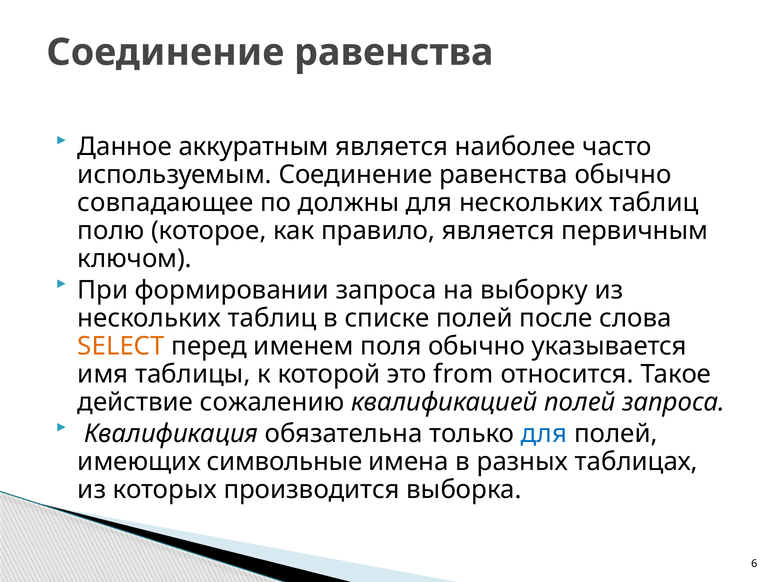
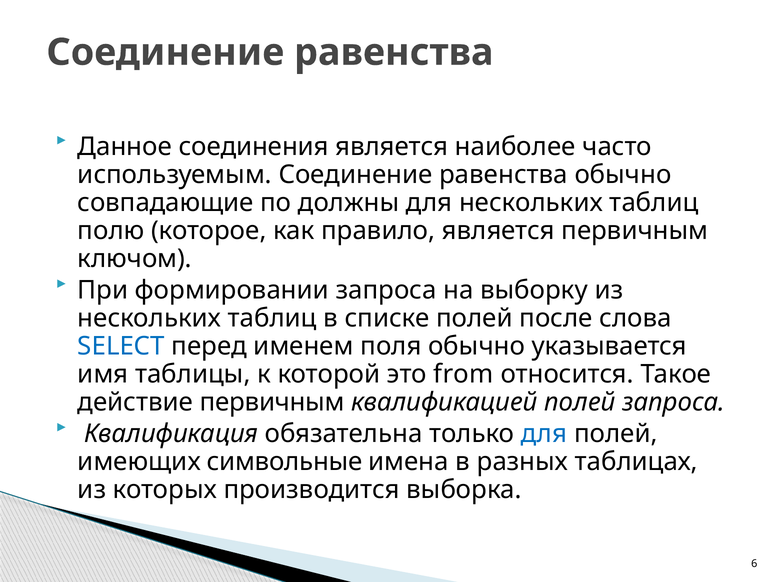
аккуратным: аккуратным -> соединения (254, 147)
совпадающее: совпадающее -> совпадающие (166, 203)
SELECT colour: orange -> blue (121, 346)
действие сожалению: сожалению -> первичным (272, 402)
